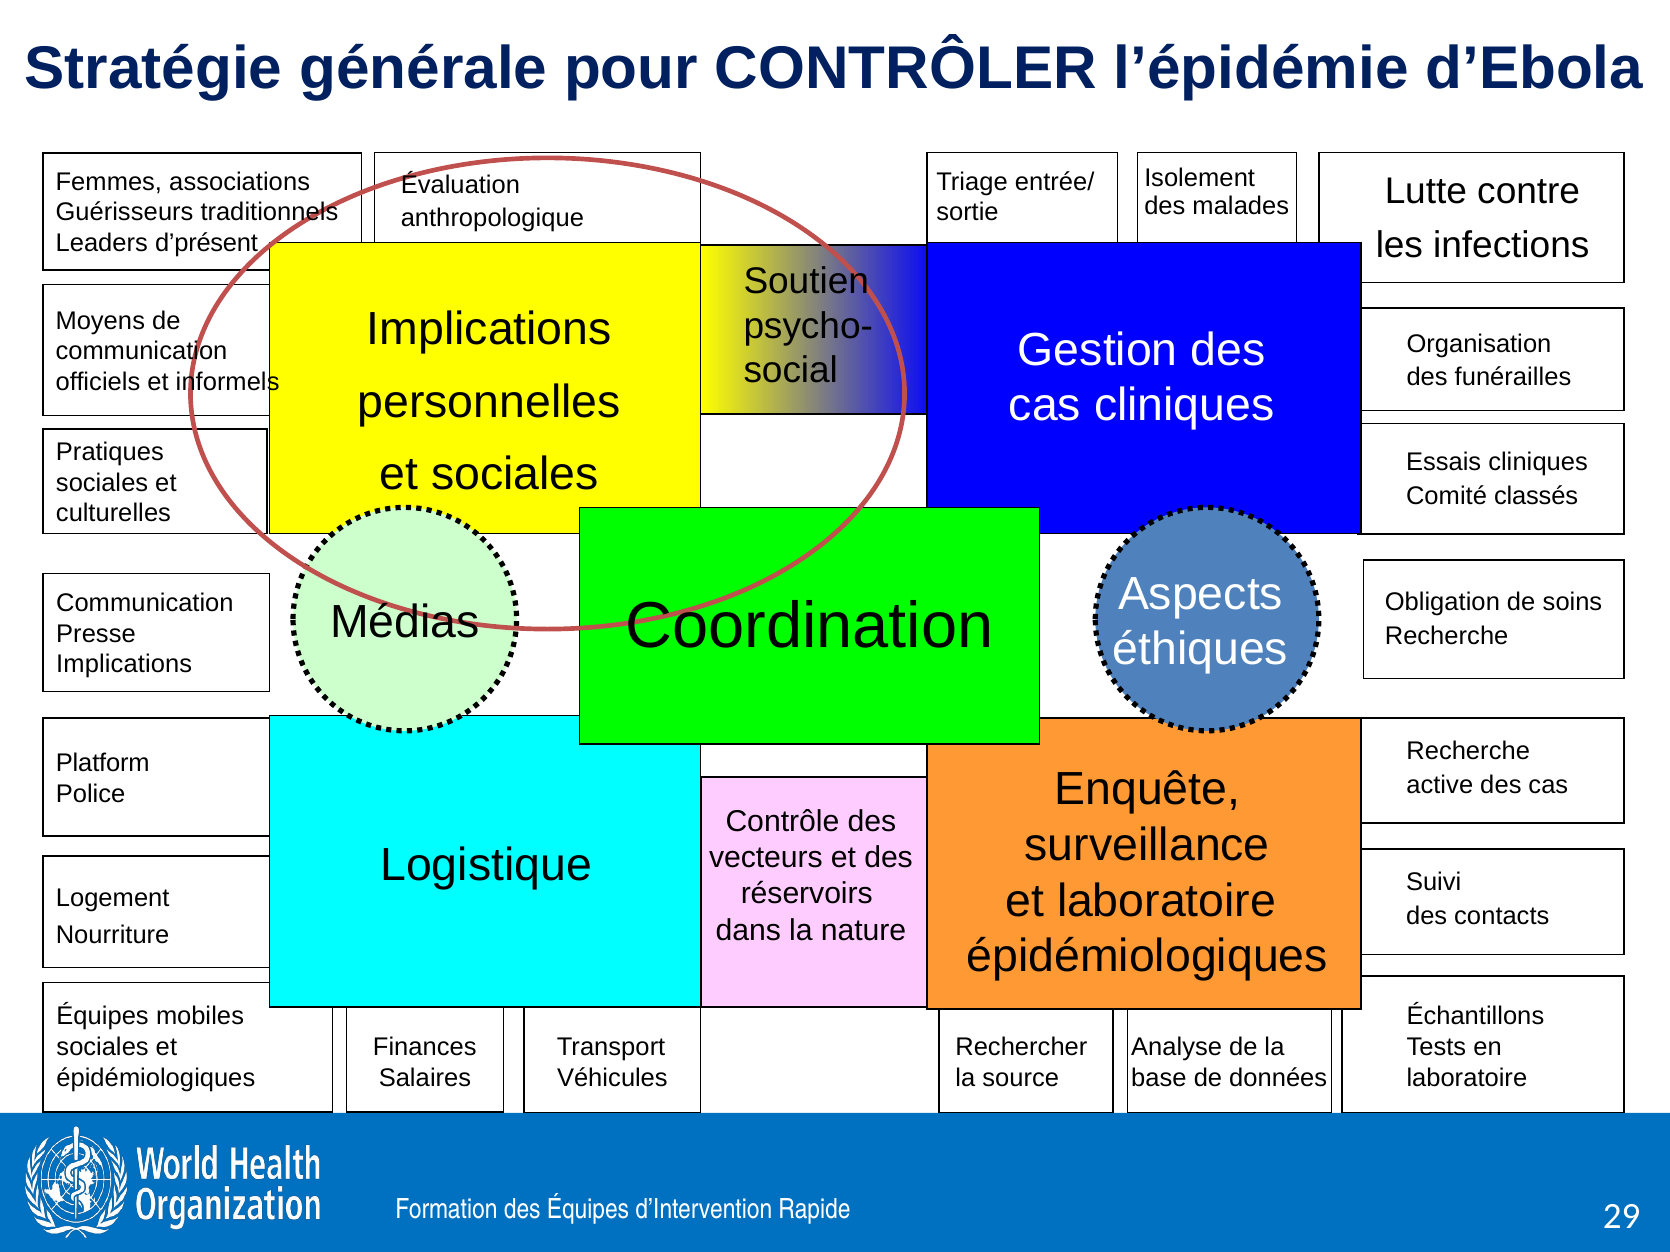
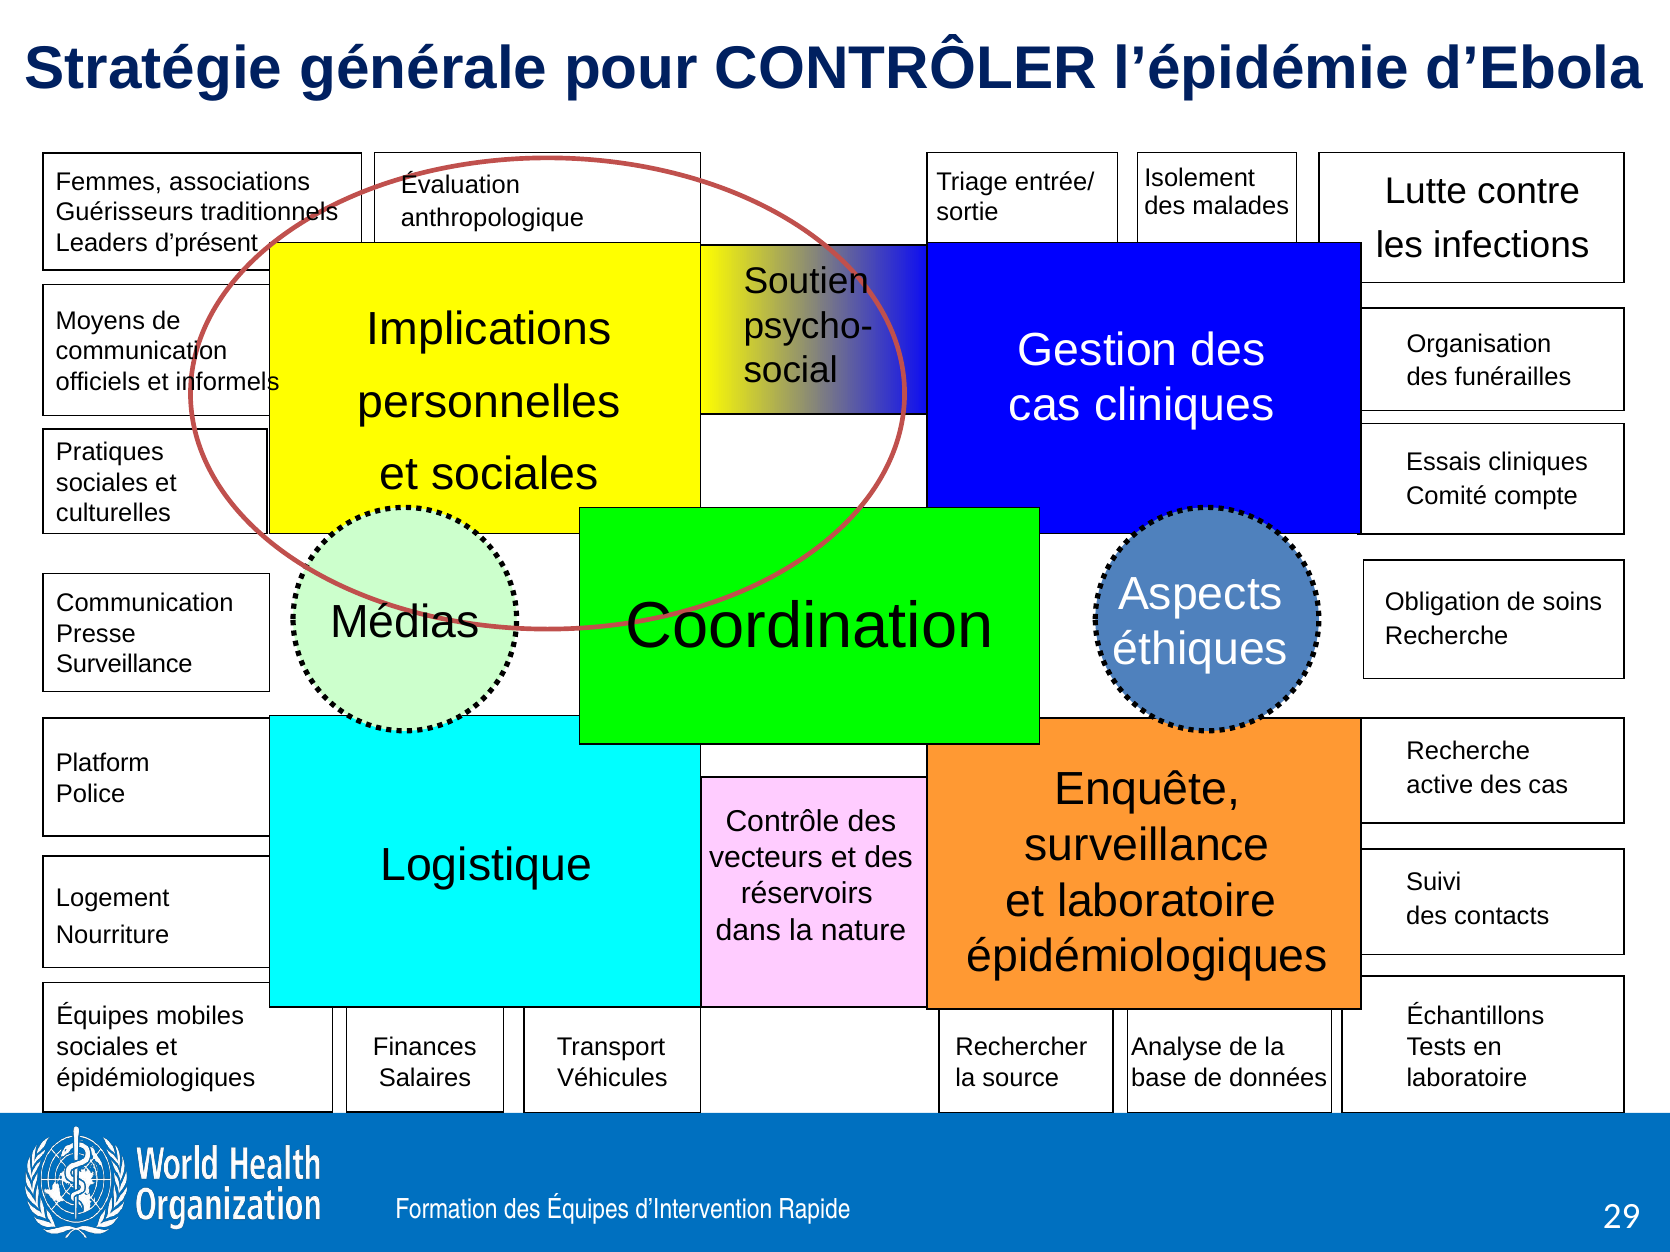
classés: classés -> compte (1536, 496)
Implications: Implications -> Surveillance (124, 665)
